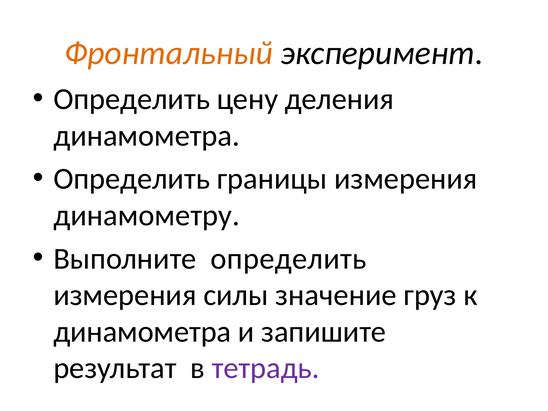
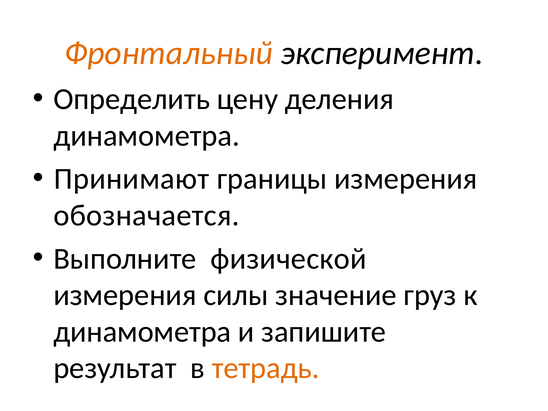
Определить: Определить -> Принимают (132, 179)
динамометру: динамометру -> обозначается (146, 215)
Выполните определить: определить -> физической (289, 259)
тетрадь colour: purple -> orange (266, 368)
